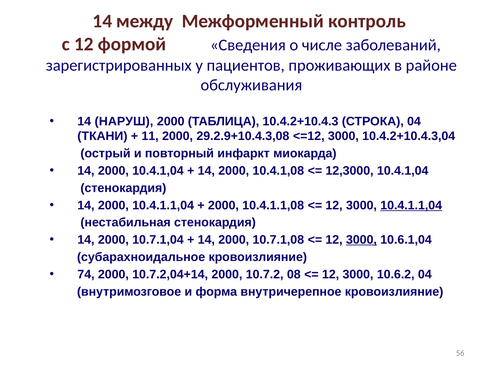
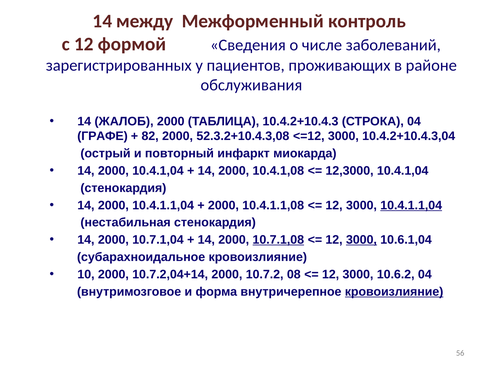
НАРУШ: НАРУШ -> ЖАЛОБ (124, 122)
ТКАНИ: ТКАНИ -> ГРАФЕ (103, 136)
11: 11 -> 82 (150, 136)
29.2.9+10.4.3,08: 29.2.9+10.4.3,08 -> 52.3.2+10.4.3,08 (243, 136)
10.7.1,08 underline: none -> present (278, 240)
74: 74 -> 10 (86, 275)
кровоизлияние underline: none -> present (394, 292)
